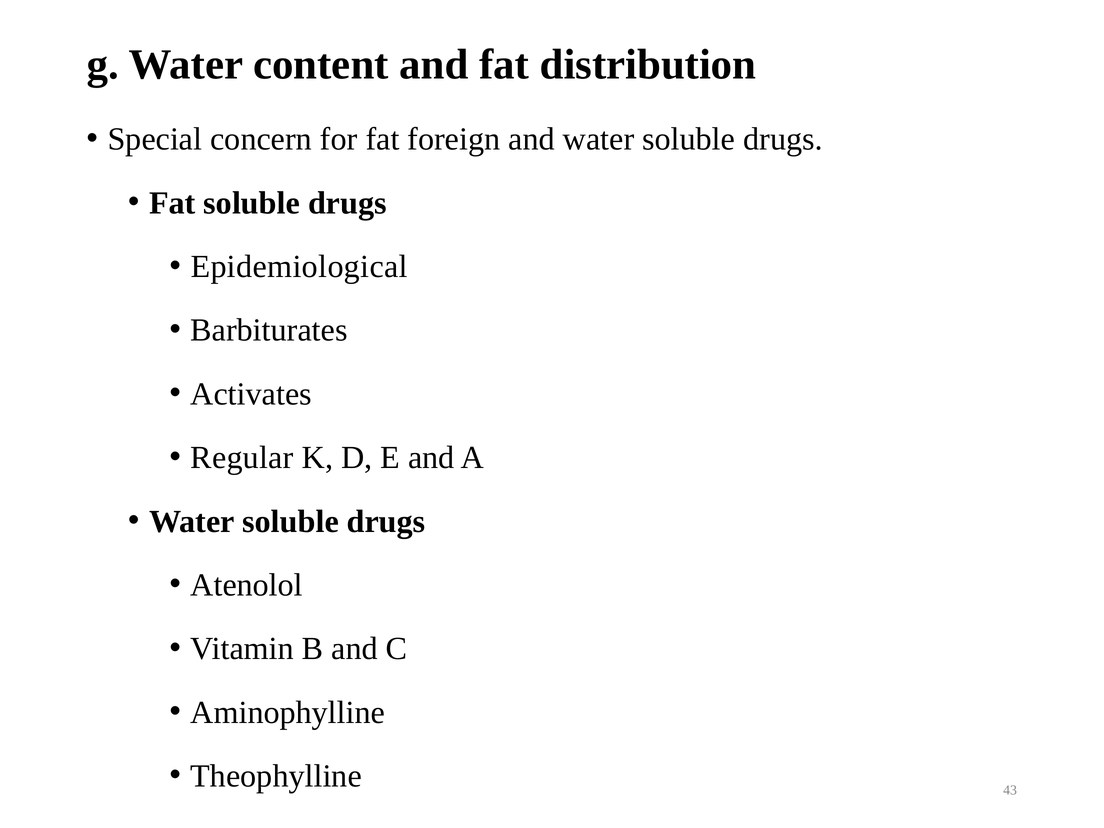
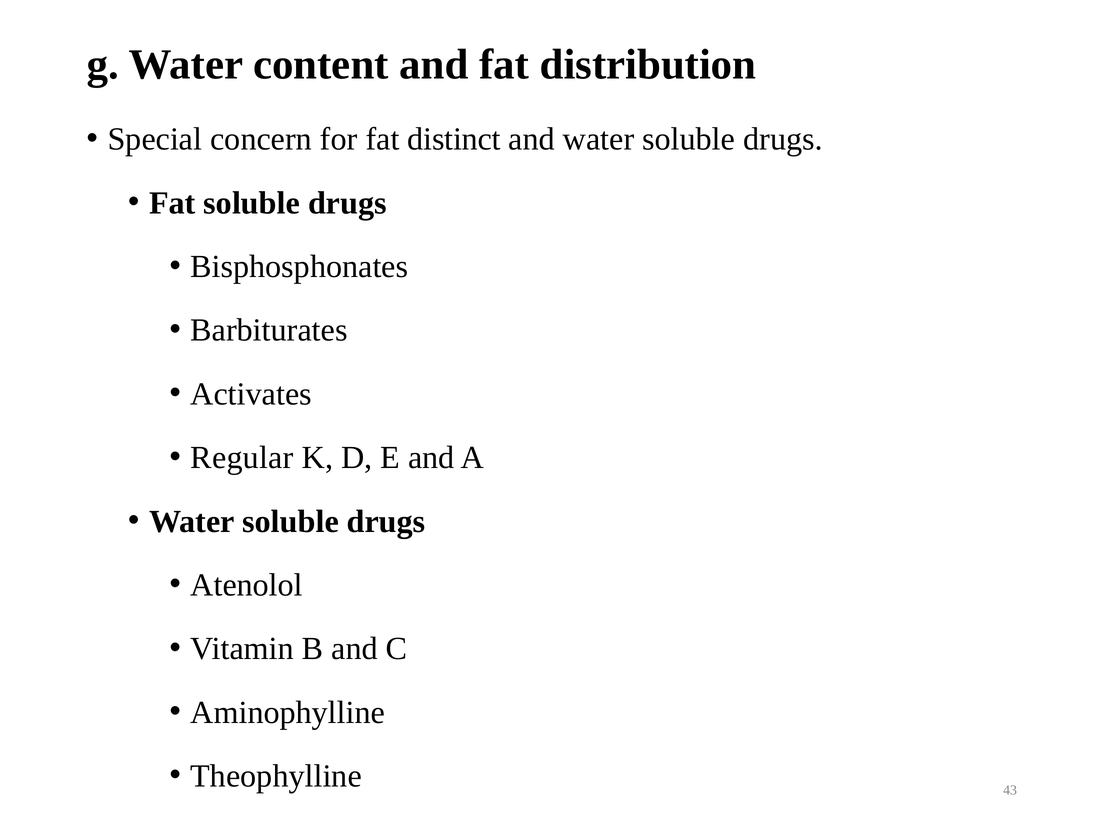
foreign: foreign -> distinct (454, 139)
Epidemiological: Epidemiological -> Bisphosphonates (299, 267)
